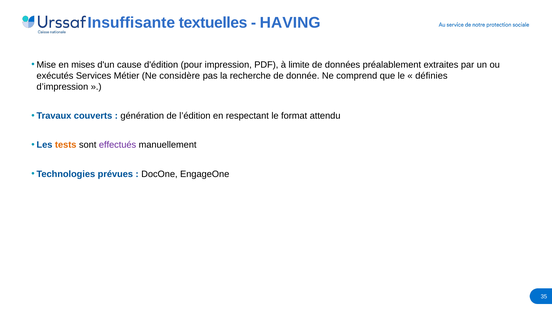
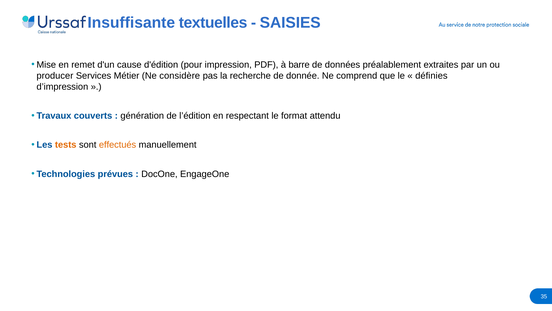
HAVING: HAVING -> SAISIES (290, 23)
mises: mises -> remet (83, 65)
limite: limite -> barre (299, 65)
exécutés: exécutés -> producer (55, 76)
effectués colour: purple -> orange (118, 145)
